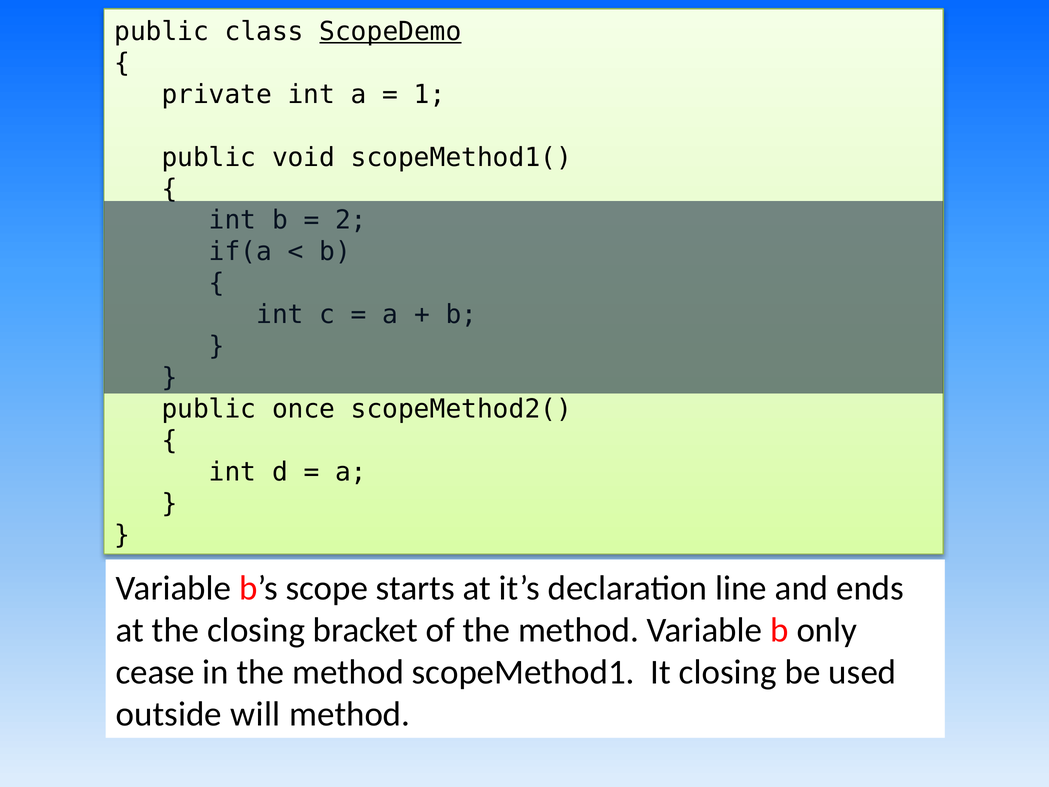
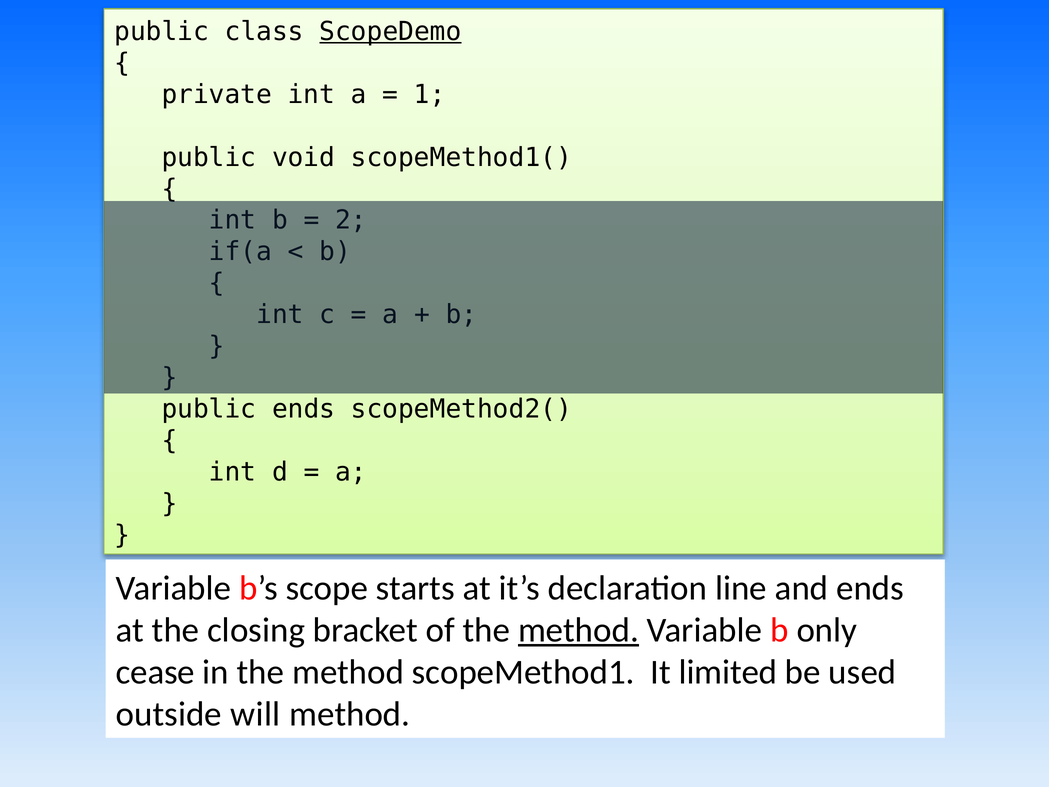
public once: once -> ends (304, 409)
method underline: none -> present (578, 630)
It closing: closing -> limited (728, 672)
